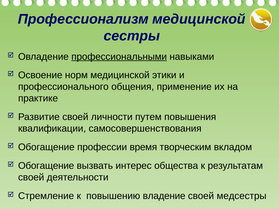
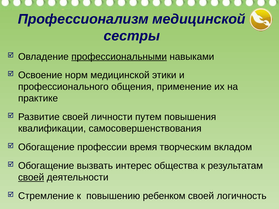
своей underline: none -> present (31, 178)
владение: владение -> ребенком (164, 196)
медсестры: медсестры -> логичность (242, 196)
